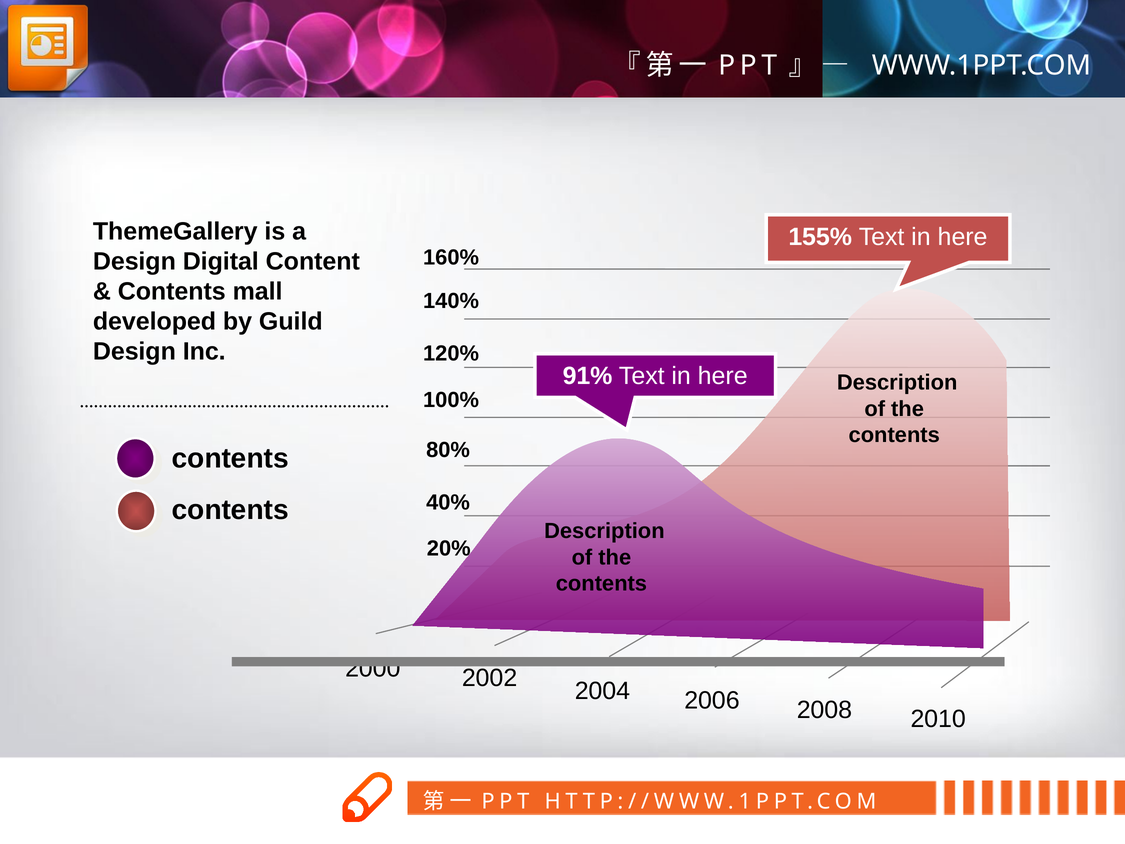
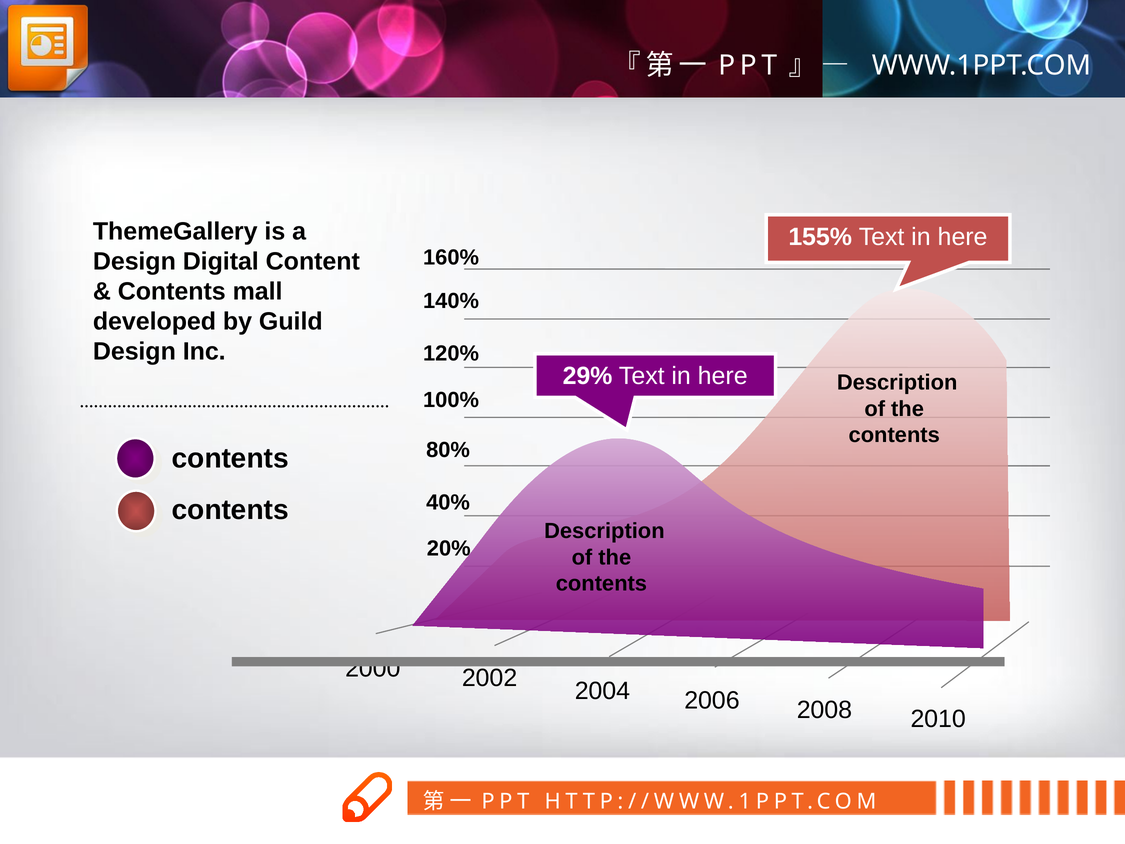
91%: 91% -> 29% (588, 376)
